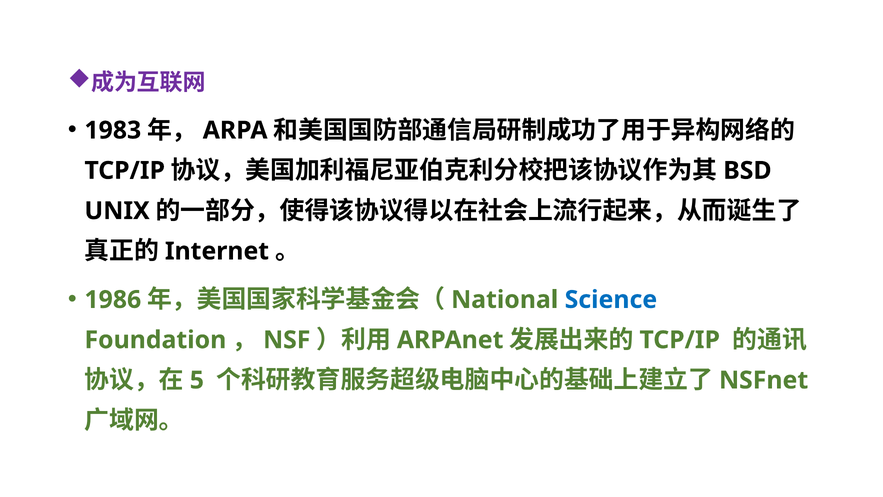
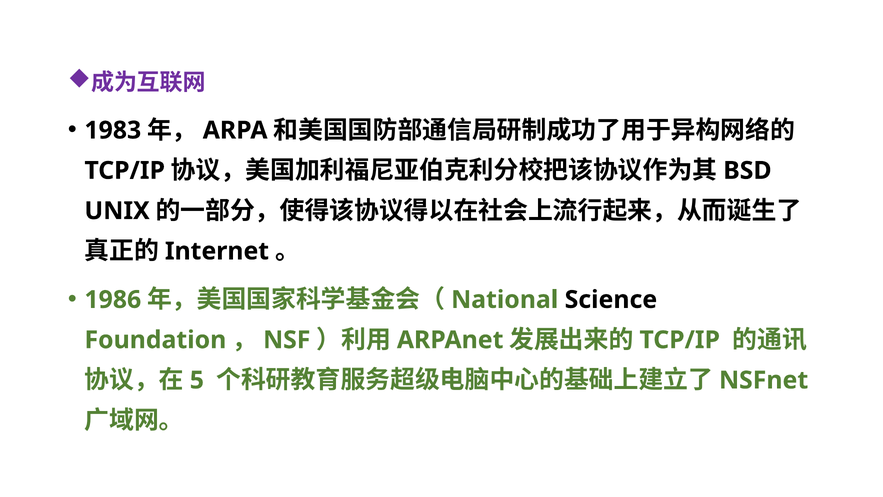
Science colour: blue -> black (611, 300)
